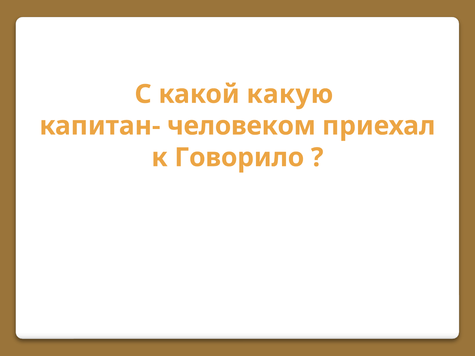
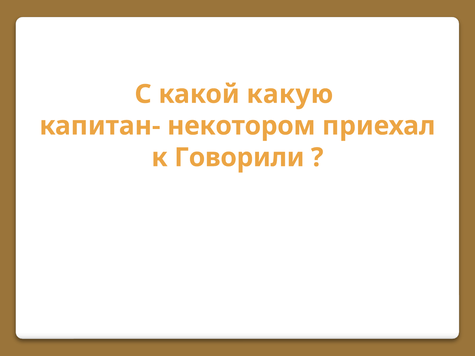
человеком: человеком -> некотором (241, 126)
Говорило: Говорило -> Говорили (239, 158)
